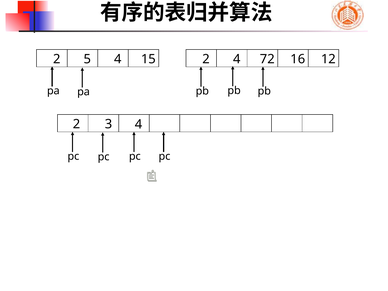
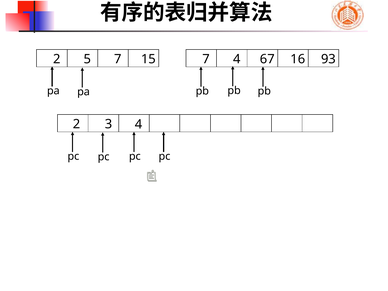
5 4: 4 -> 7 (118, 59)
15 2: 2 -> 7 (206, 59)
72: 72 -> 67 (267, 59)
12: 12 -> 93 (328, 59)
